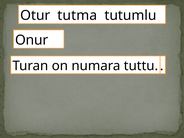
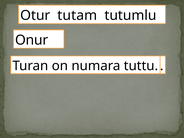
tutma: tutma -> tutam (77, 15)
